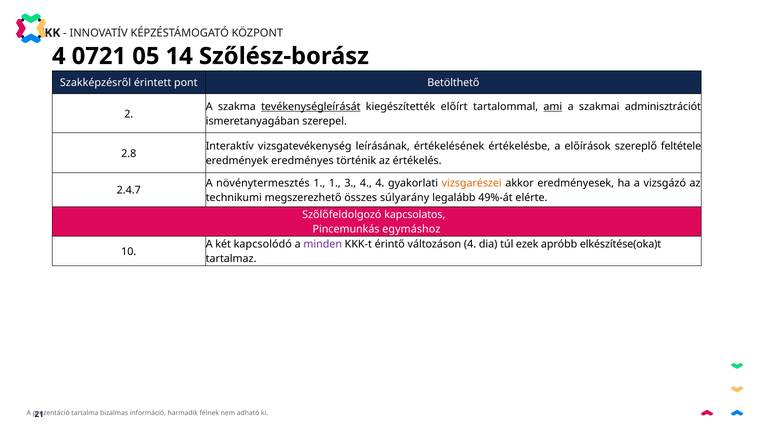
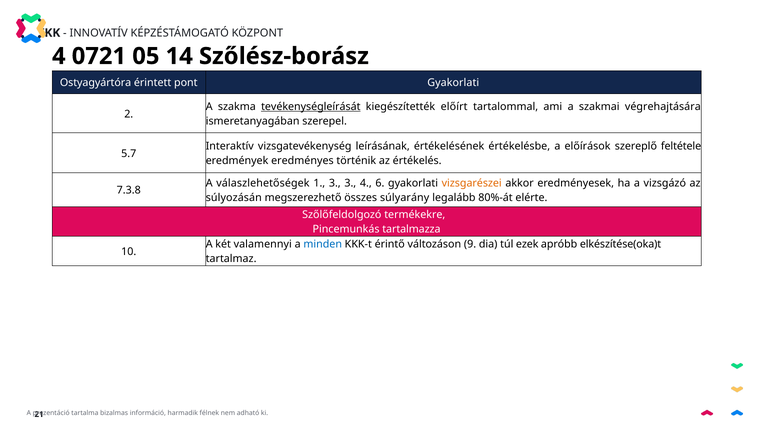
Szakképzésről: Szakképzésről -> Ostyagyártóra (96, 83)
pont Betölthető: Betölthető -> Gyakorlati (453, 83)
ami underline: present -> none (553, 107)
adminisztrációt: adminisztrációt -> végrehajtására (663, 107)
2.8: 2.8 -> 5.7 (129, 153)
növénytermesztés: növénytermesztés -> válaszlehetőségek (263, 183)
1 1: 1 -> 3 (335, 183)
4 4: 4 -> 6 (380, 183)
2.4.7: 2.4.7 -> 7.3.8 (129, 190)
technikumi: technikumi -> súlyozásán (234, 197)
49%-át: 49%-át -> 80%-át (496, 197)
kapcsolatos: kapcsolatos -> termékekre (415, 215)
egymáshoz: egymáshoz -> tartalmazza (411, 229)
kapcsolódó: kapcsolódó -> valamennyi (263, 244)
minden colour: purple -> blue (323, 244)
változáson 4: 4 -> 9 (470, 244)
